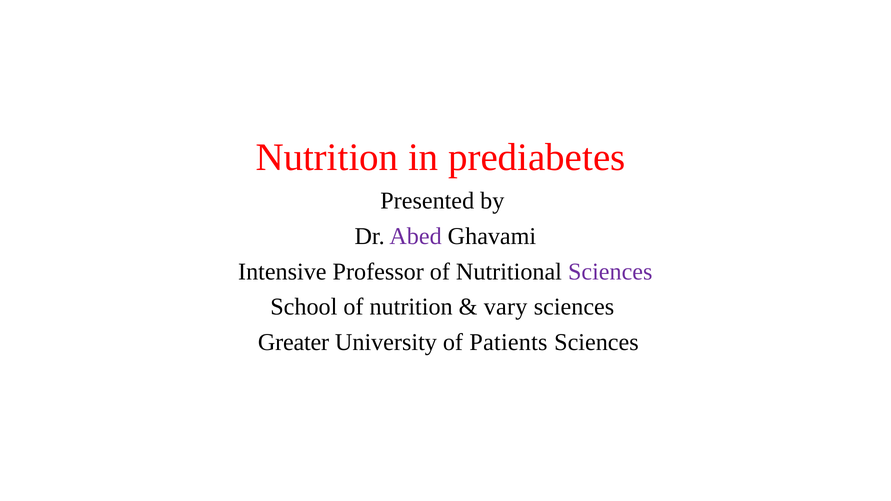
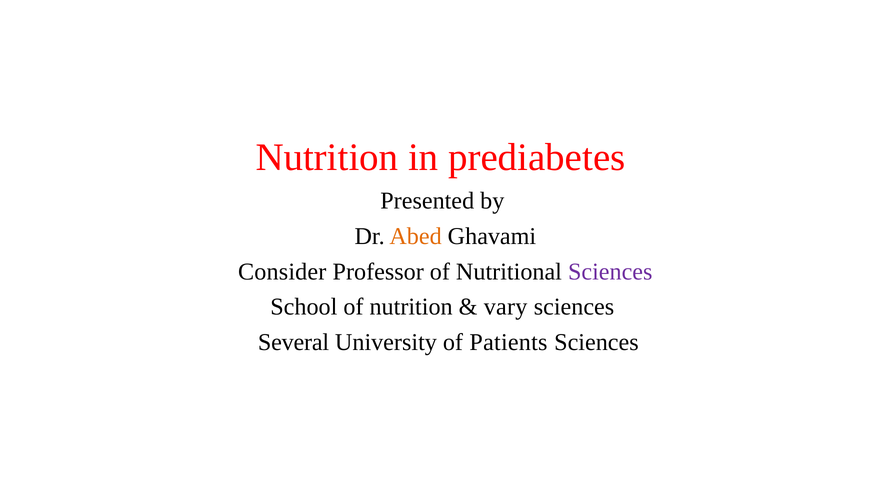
Abed colour: purple -> orange (416, 236)
Intensive: Intensive -> Consider (282, 272)
Greater: Greater -> Several (294, 342)
